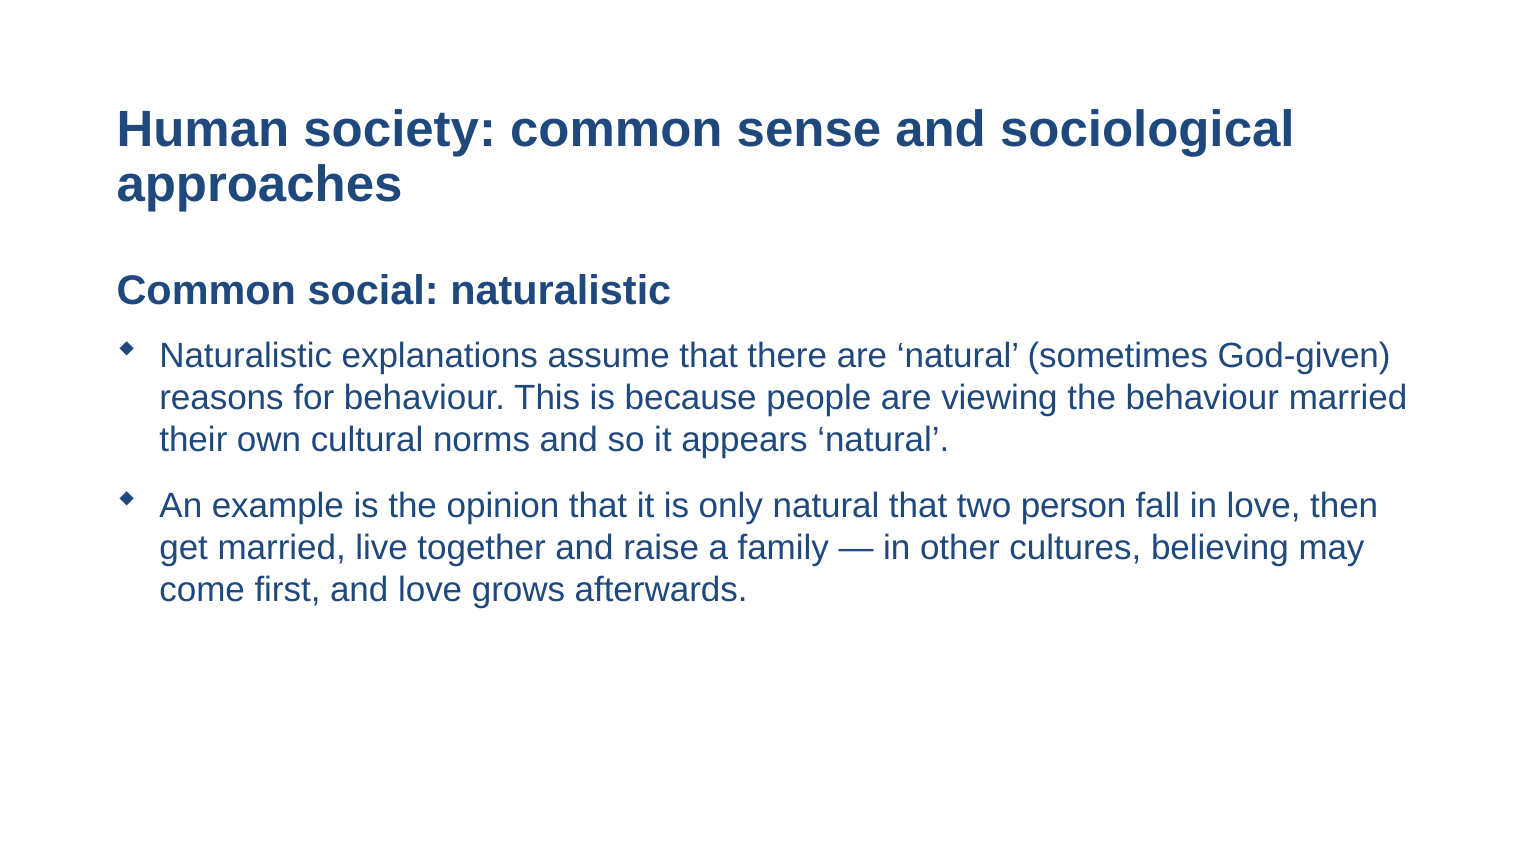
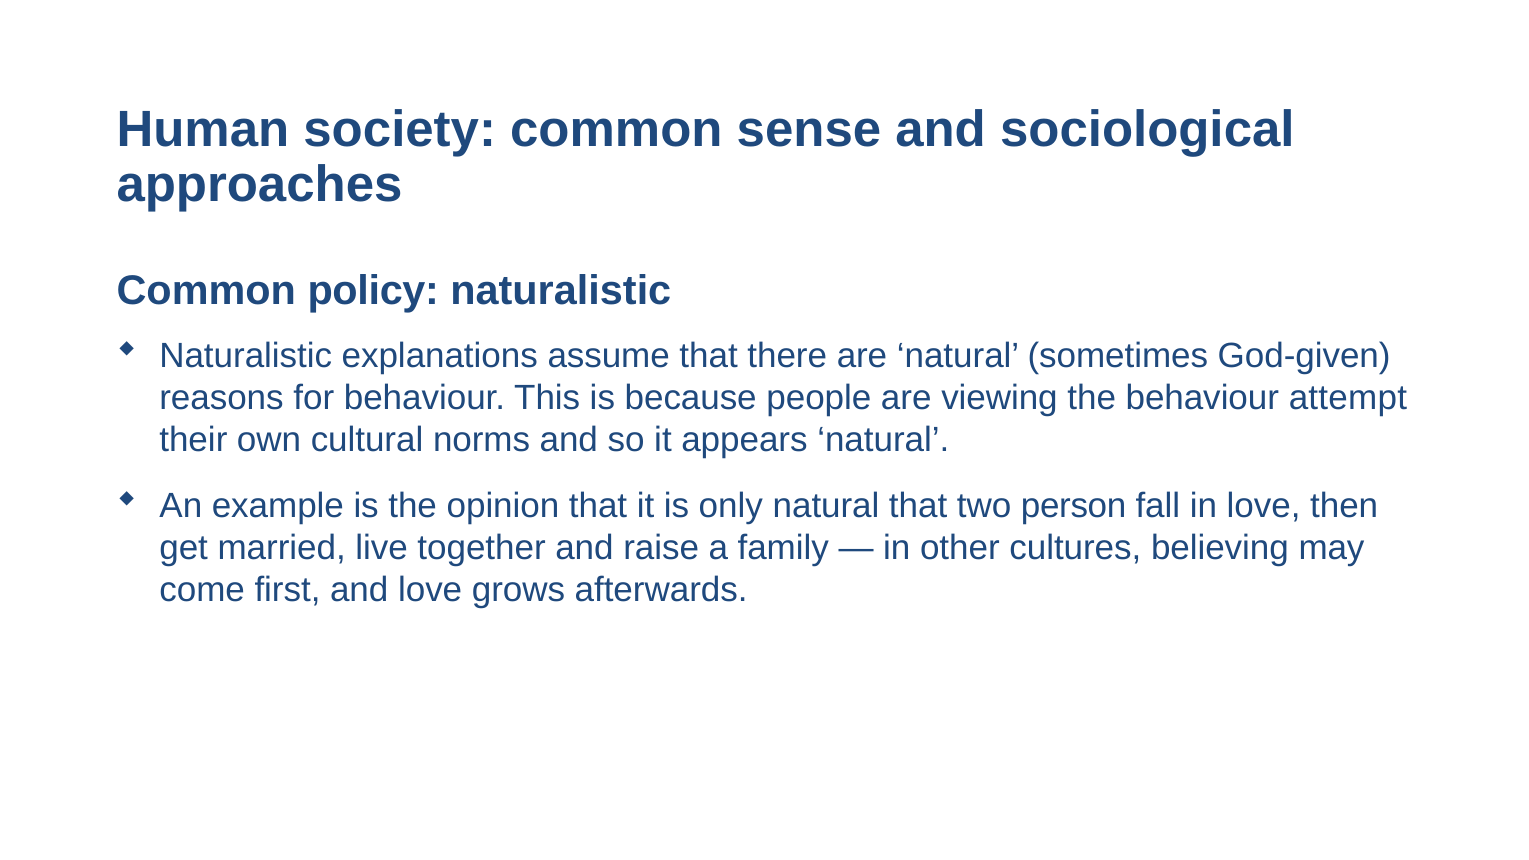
social: social -> policy (373, 291)
behaviour married: married -> attempt (1348, 398)
